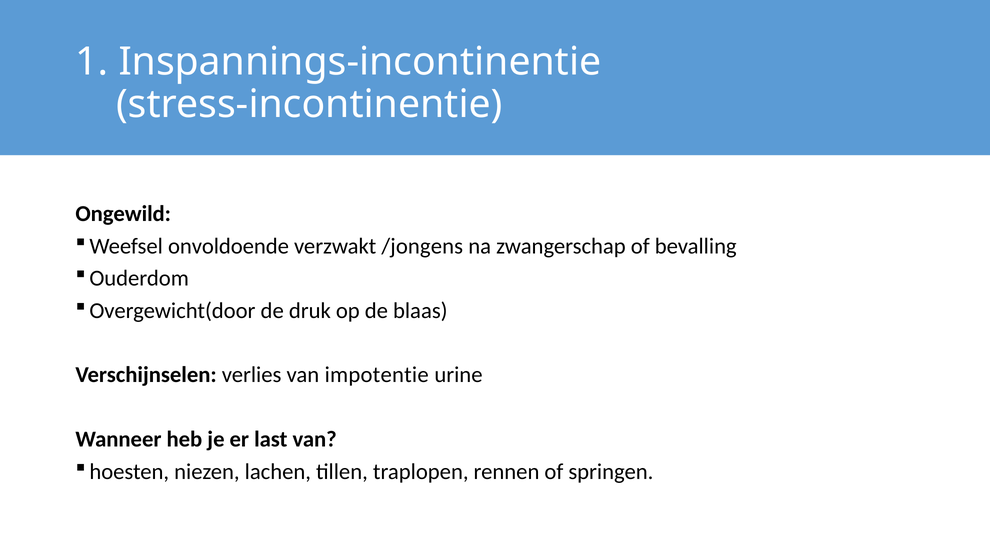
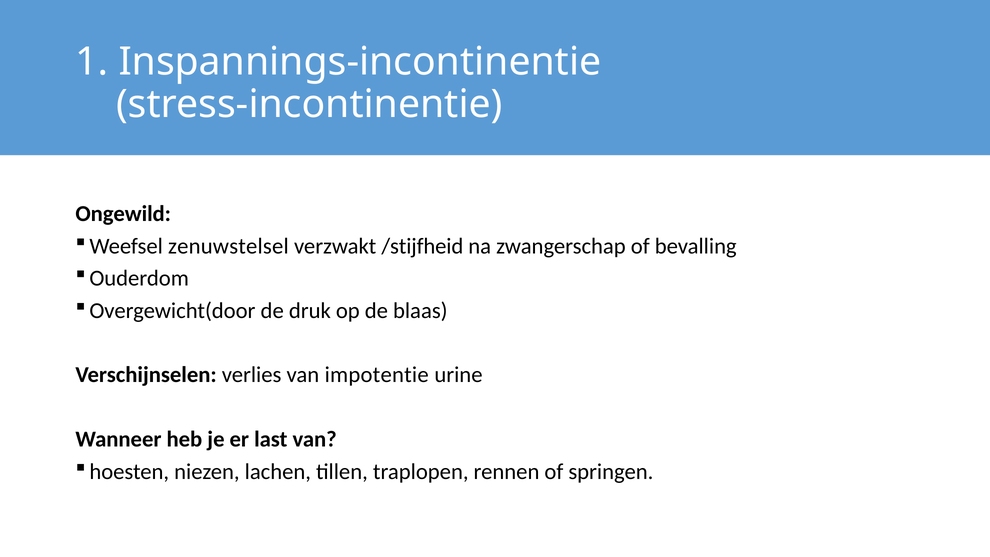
onvoldoende: onvoldoende -> zenuwstelsel (228, 246)
/jongens: /jongens -> /stijfheid (422, 246)
